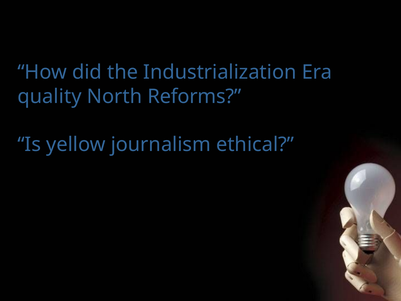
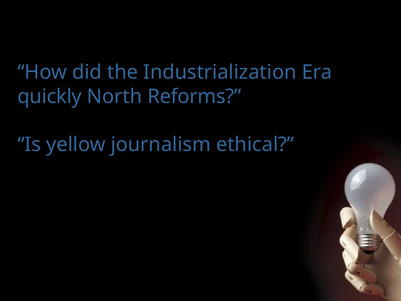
quality: quality -> quickly (50, 96)
